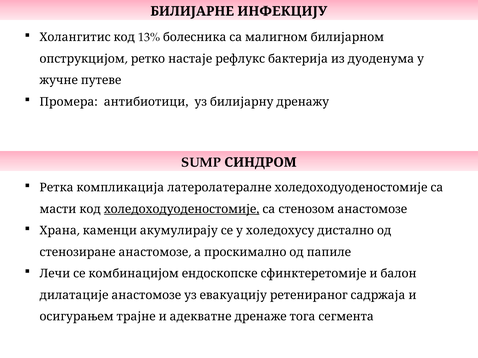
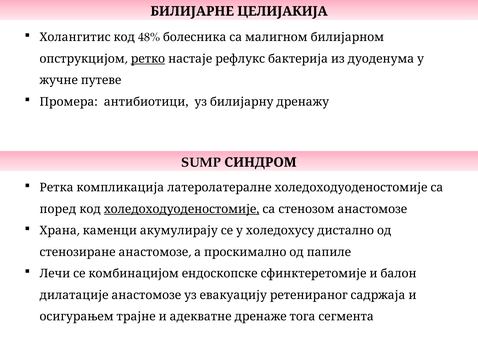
ИНФЕКЦИЈУ: ИНФЕКЦИЈУ -> ЦЕЛИЈАКИЈА (282, 11)
13%: 13% -> 48% (149, 37)
ретко underline: none -> present (148, 59)
масти: масти -> поред (58, 210)
